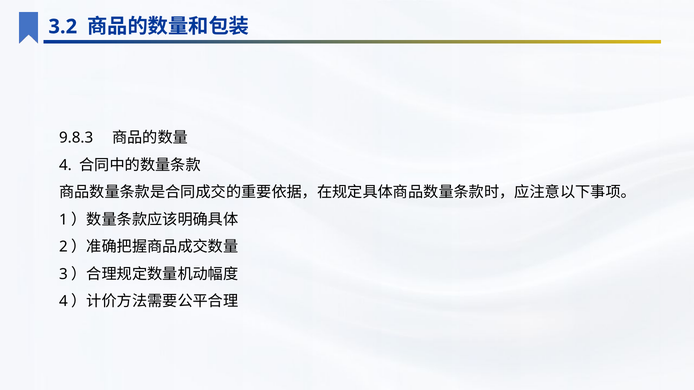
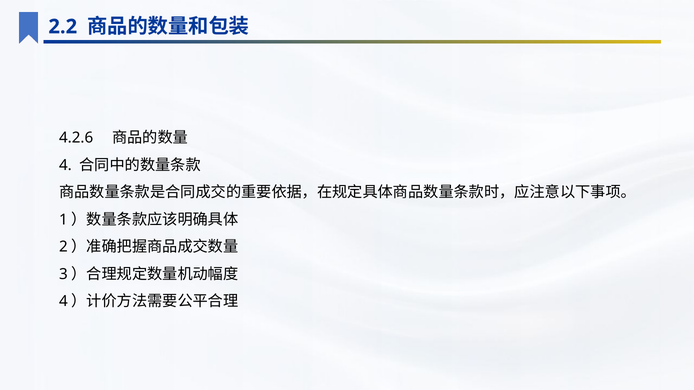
3.2: 3.2 -> 2.2 (63, 27)
9.8.3: 9.8.3 -> 4.2.6 (76, 138)
